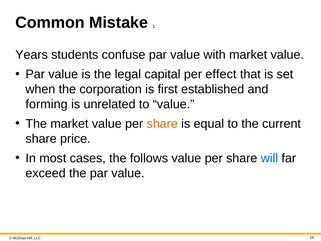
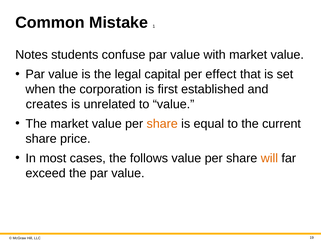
Years: Years -> Notes (32, 55)
forming: forming -> creates (47, 104)
will colour: blue -> orange (269, 158)
